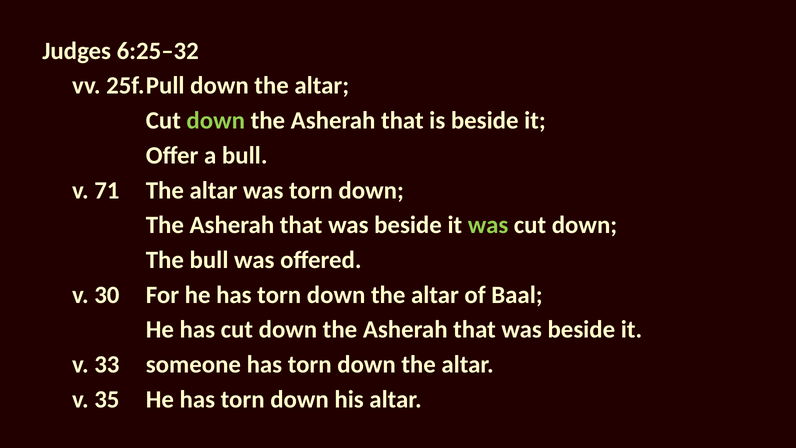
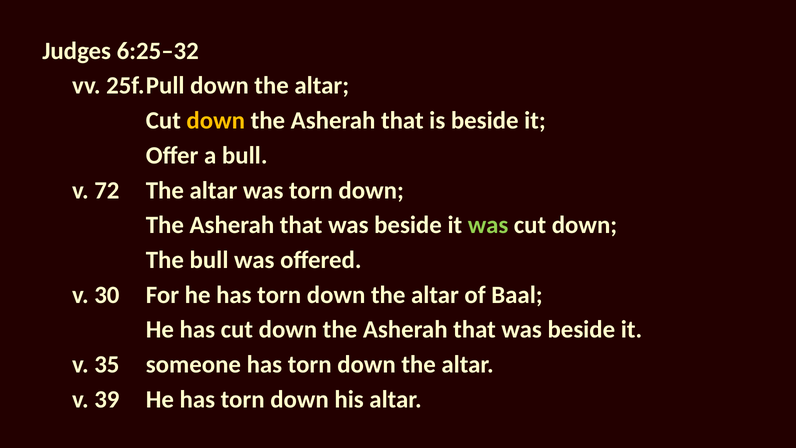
down colour: light green -> yellow (216, 121)
71: 71 -> 72 (107, 190)
33: 33 -> 35 (107, 364)
35: 35 -> 39 (107, 399)
